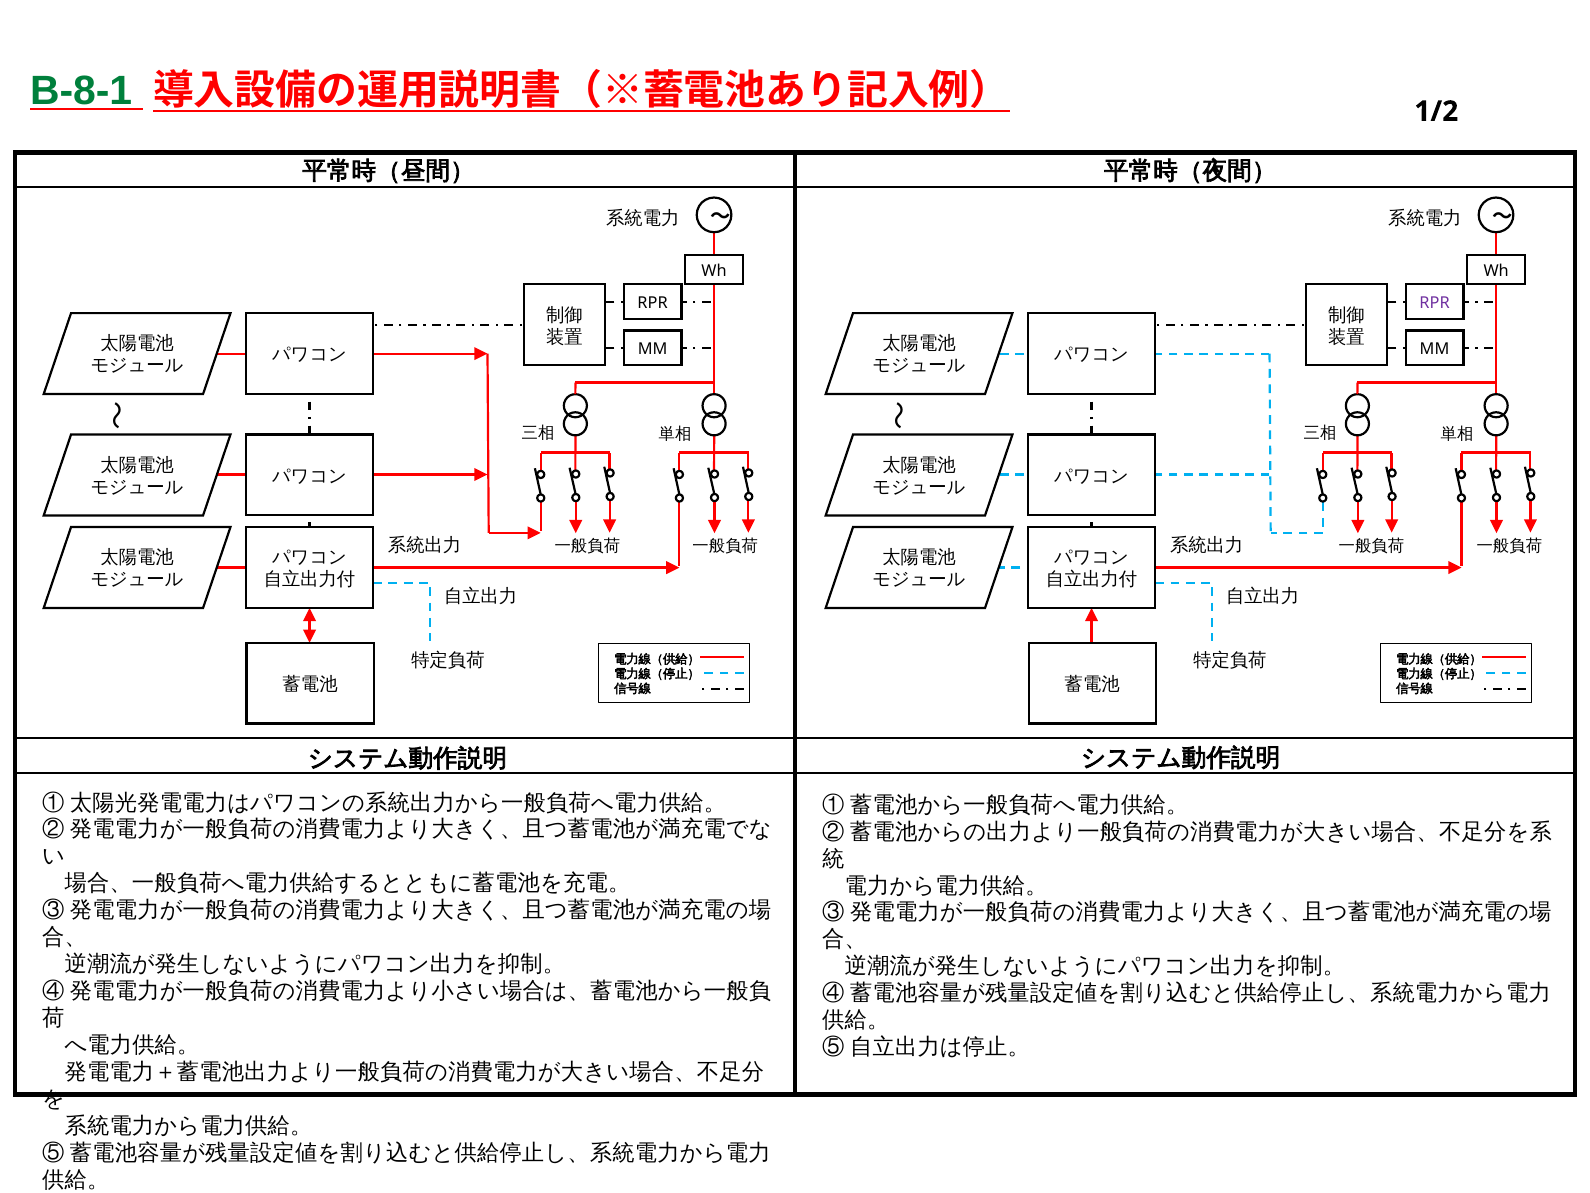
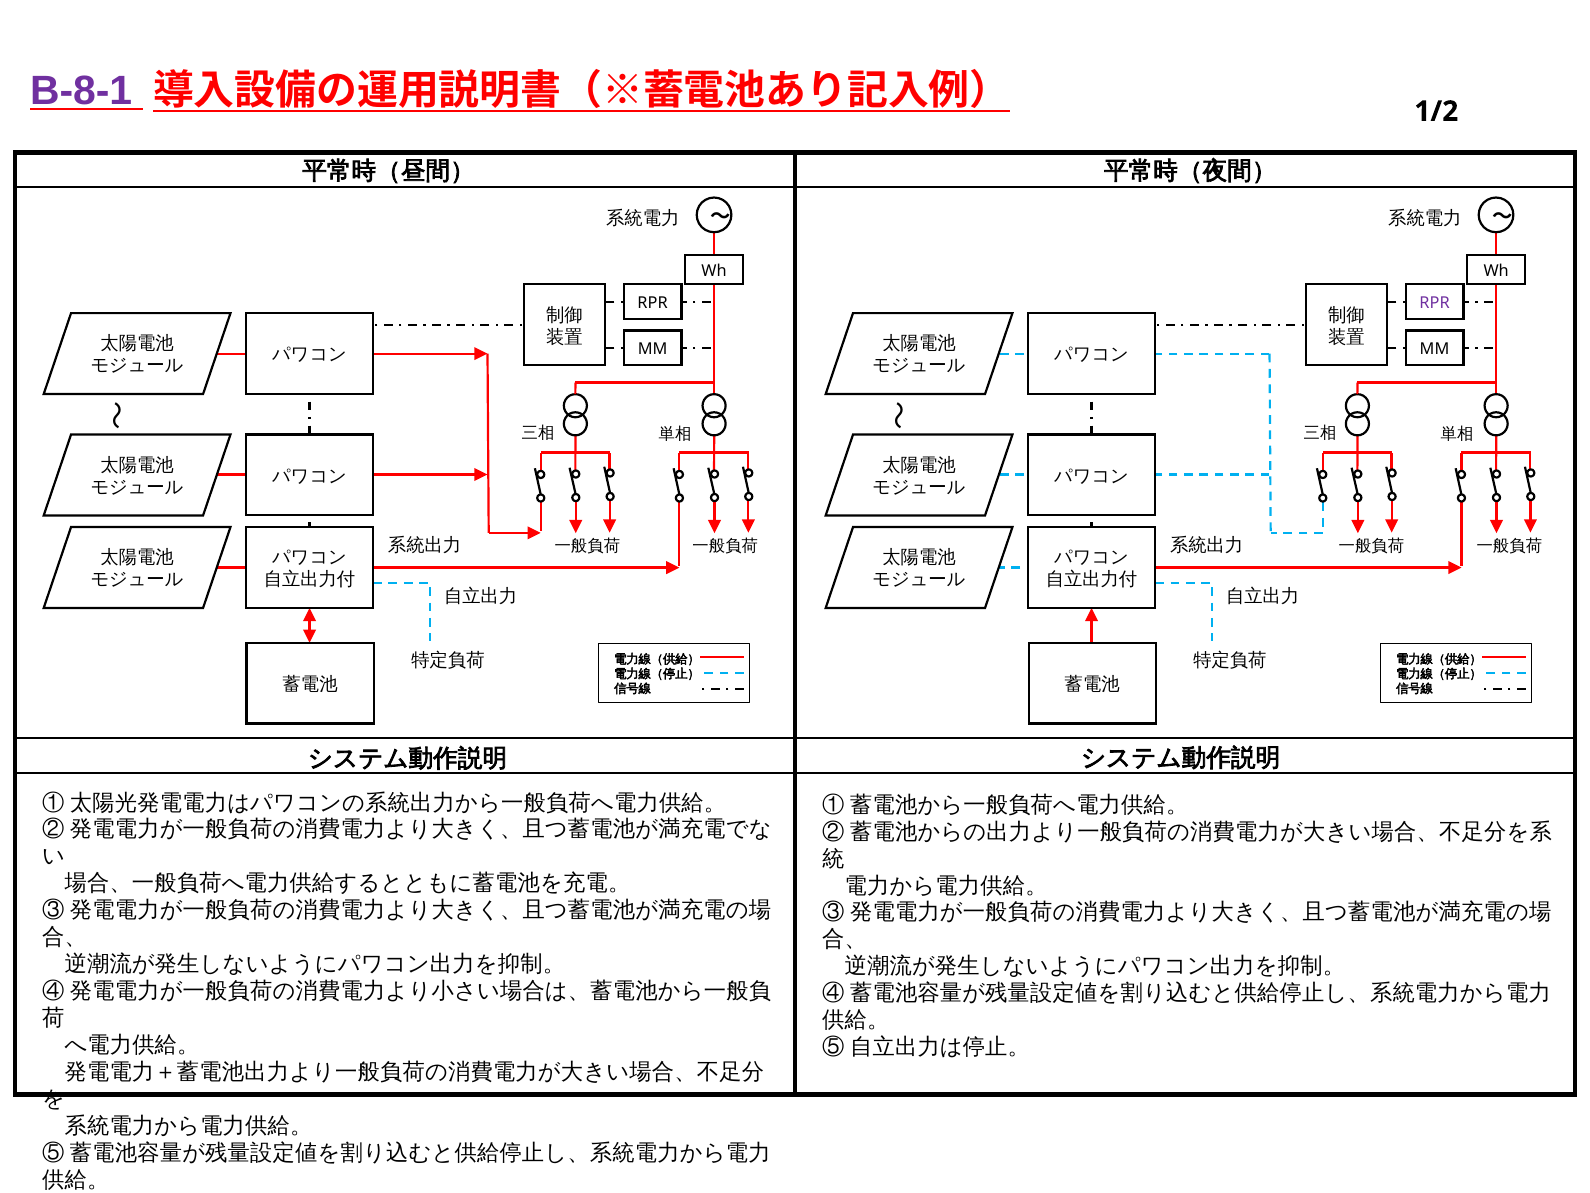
B-8-1 colour: green -> purple (81, 91)
